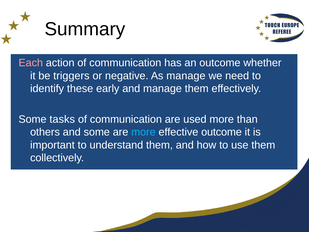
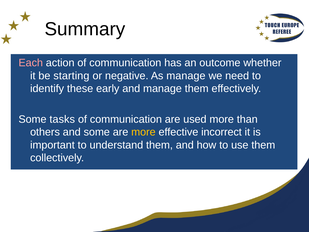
triggers: triggers -> starting (71, 76)
more colour: light blue -> yellow (143, 132)
effective outcome: outcome -> incorrect (221, 132)
